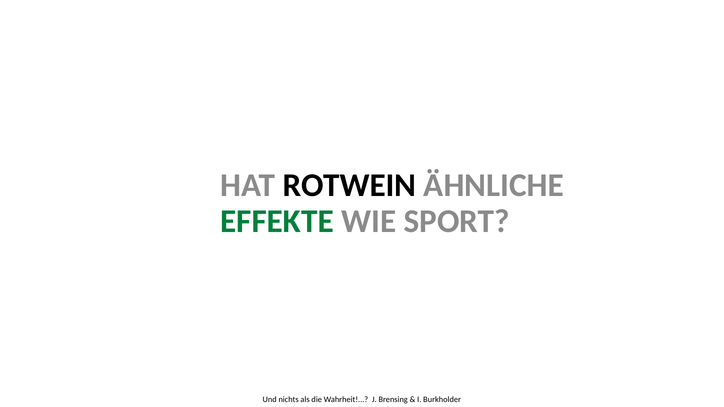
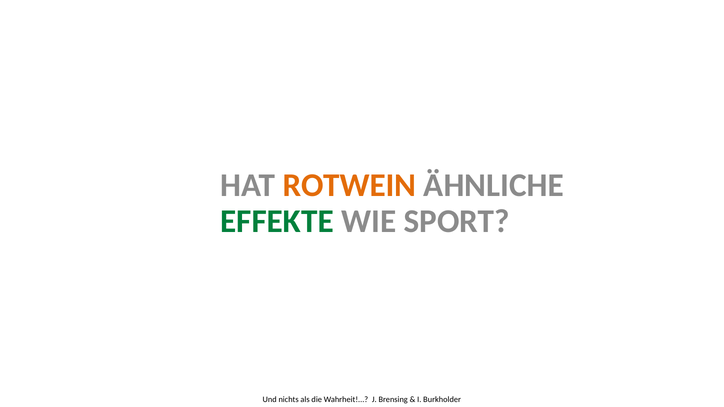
ROTWEIN colour: black -> orange (349, 186)
